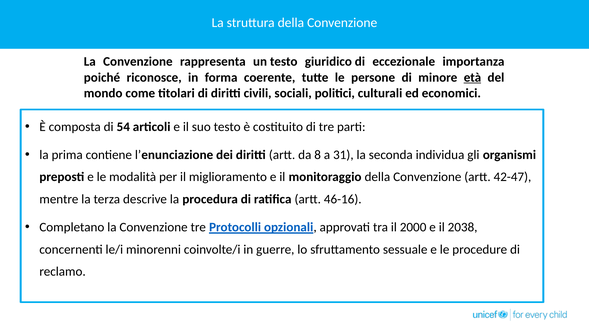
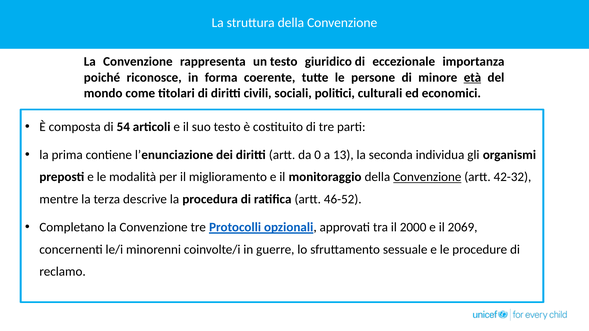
8: 8 -> 0 (318, 155)
31: 31 -> 13 (343, 155)
Convenzione underline: none -> present (427, 177)
42-47: 42-47 -> 42-32 (512, 177)
46-16: 46-16 -> 46-52 (343, 199)
2038: 2038 -> 2069 (463, 227)
